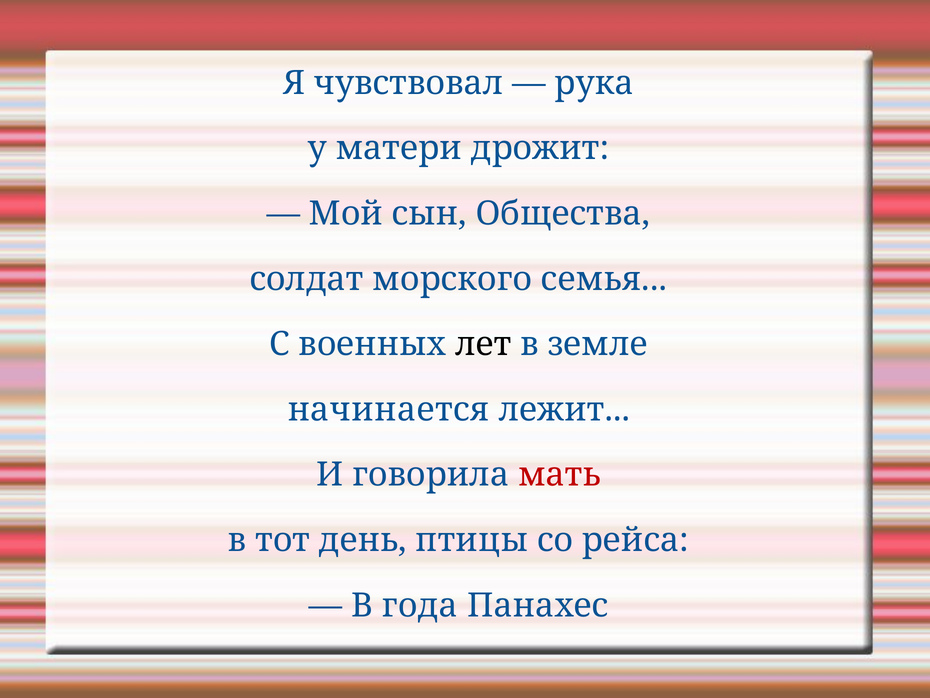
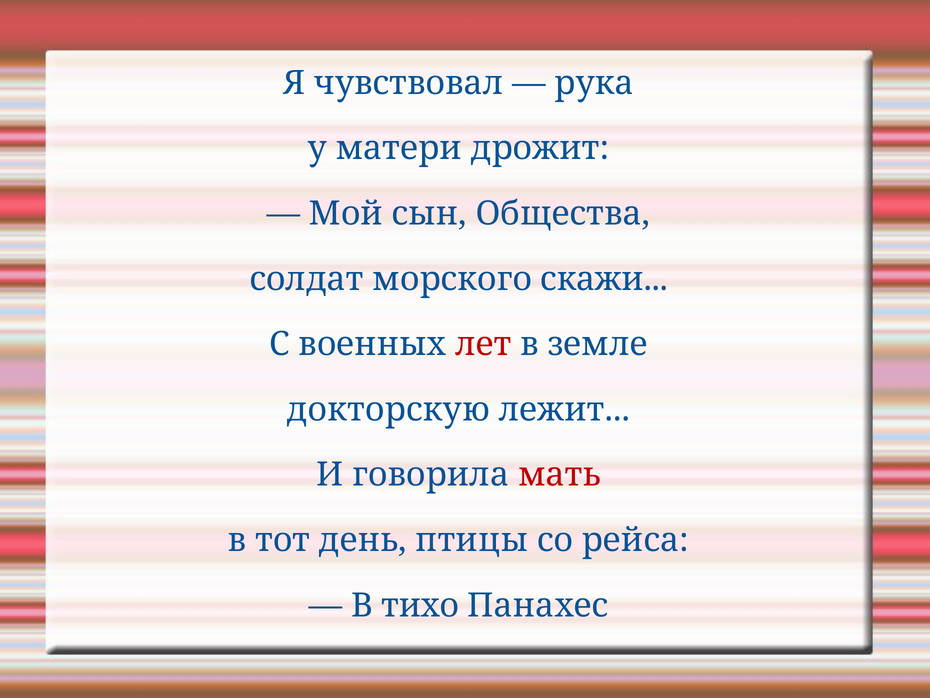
семья: семья -> скажи (604, 279)
лет colour: black -> red (483, 344)
начинается: начинается -> докторскую (388, 409)
года: года -> тихо (420, 605)
